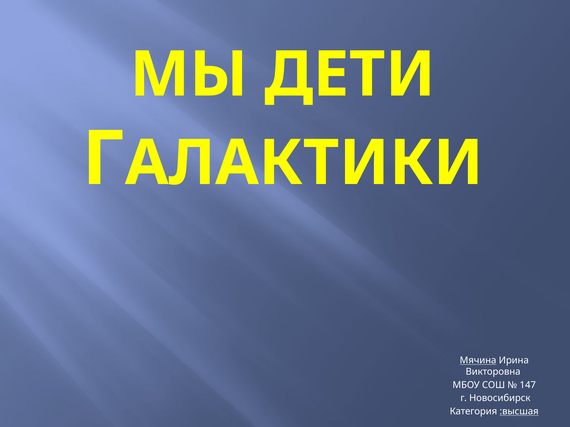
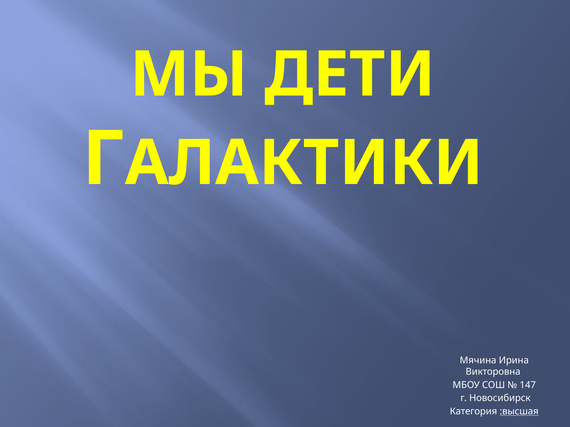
Мячина underline: present -> none (478, 361)
